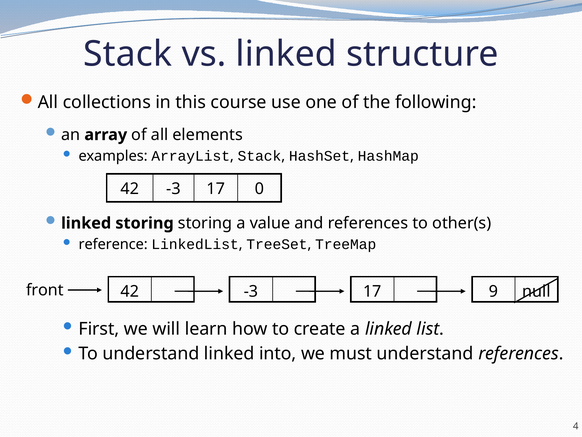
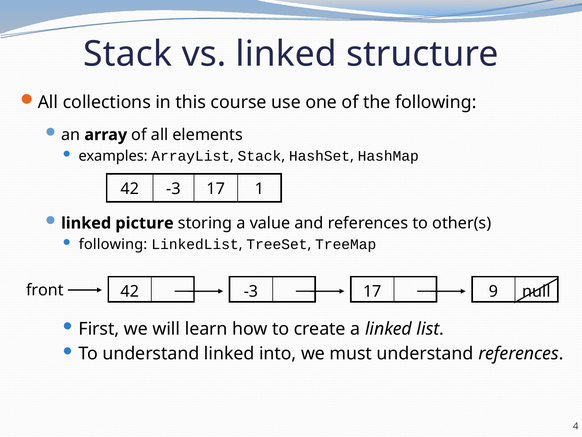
0: 0 -> 1 (259, 189)
linked storing: storing -> picture (145, 223)
reference: reference -> following (113, 244)
